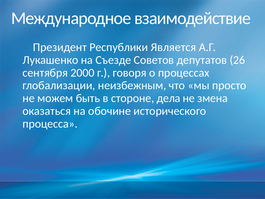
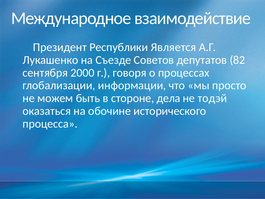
26: 26 -> 82 (237, 60)
неизбежным: неизбежным -> информации (132, 85)
змена: змена -> тодэй (212, 98)
